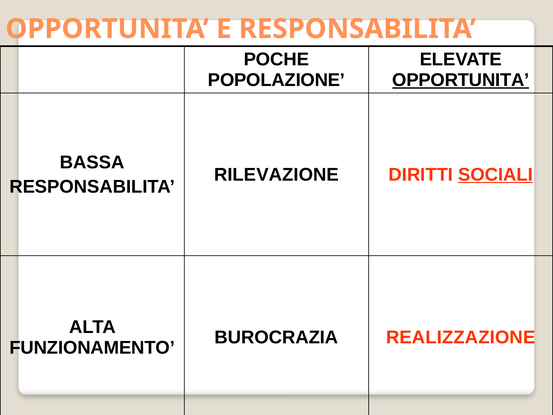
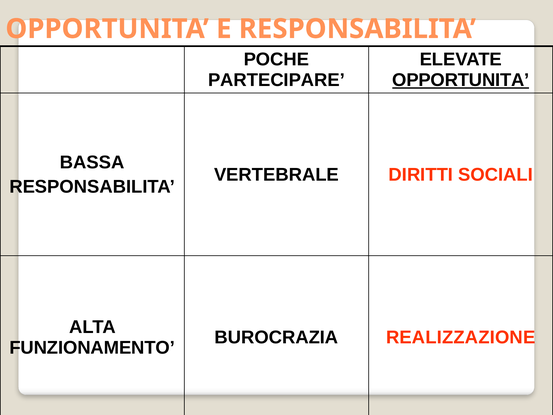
POPOLAZIONE: POPOLAZIONE -> PARTECIPARE (276, 80)
RILEVAZIONE: RILEVAZIONE -> VERTEBRALE (276, 175)
SOCIALI underline: present -> none (496, 175)
